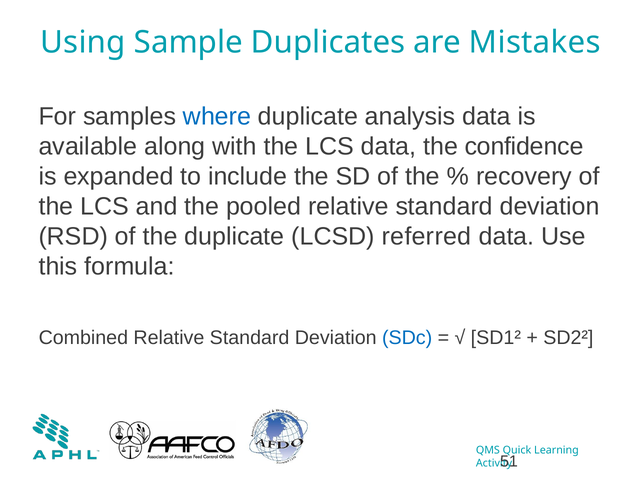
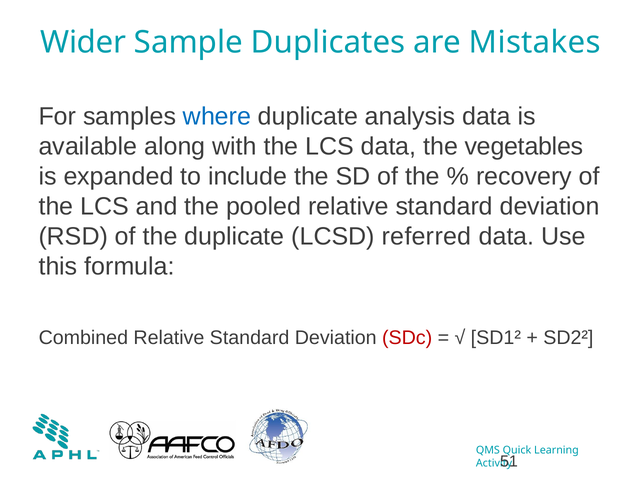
Using: Using -> Wider (83, 42)
confidence: confidence -> vegetables (524, 147)
SDc colour: blue -> red (407, 338)
